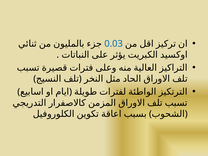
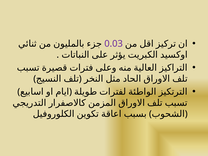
0.03 colour: blue -> purple (114, 44)
